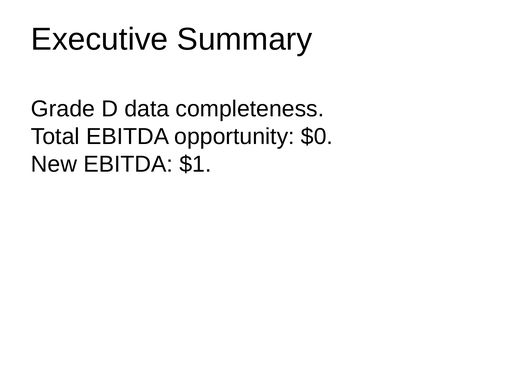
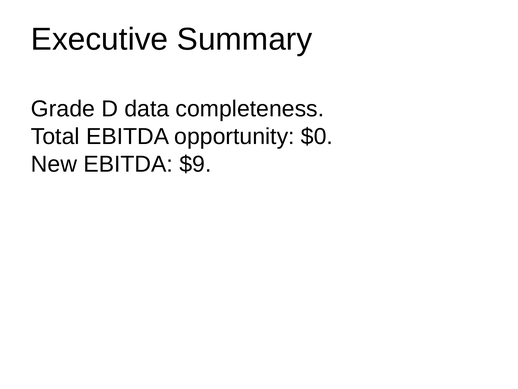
$1: $1 -> $9 (195, 164)
